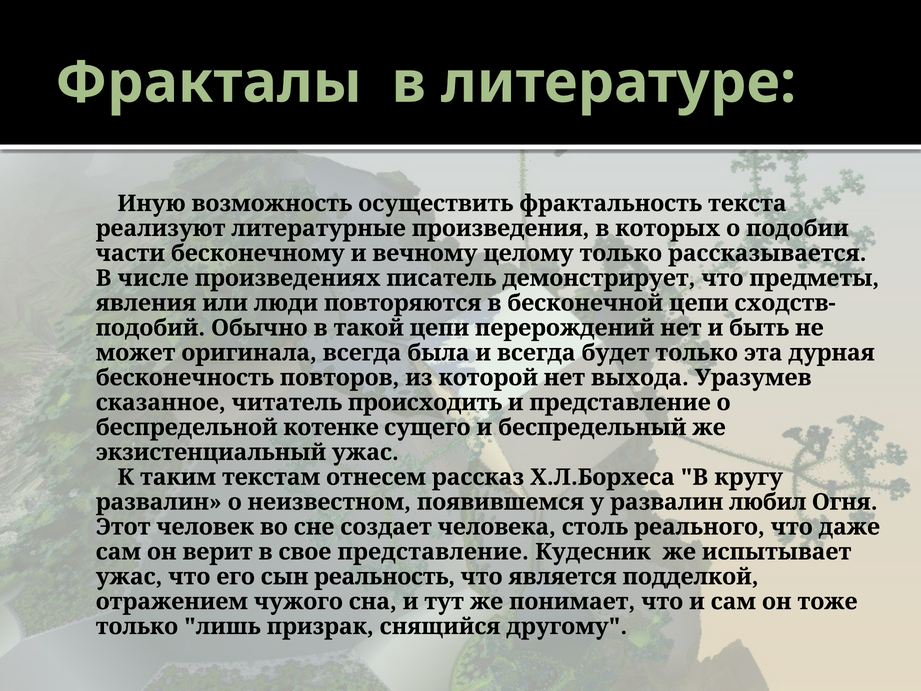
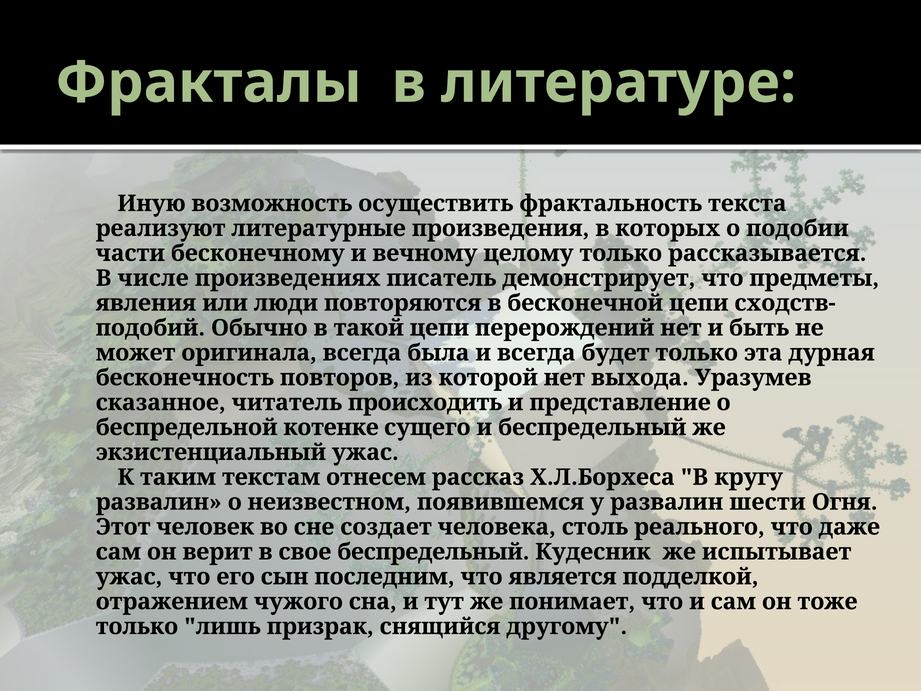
любил: любил -> шести (767, 502)
свое представление: представление -> беспредельный (433, 552)
реальность: реальность -> последним (385, 577)
